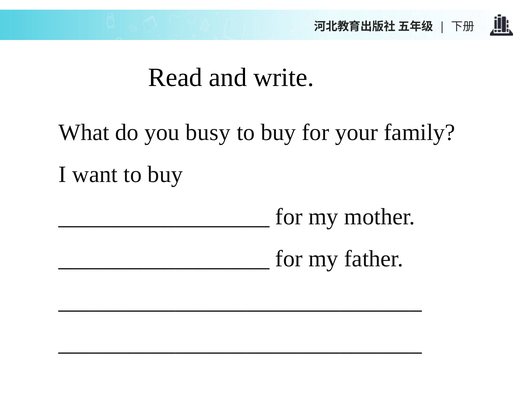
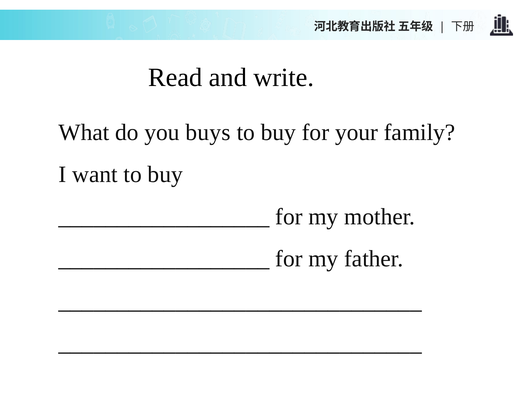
busy: busy -> buys (208, 133)
